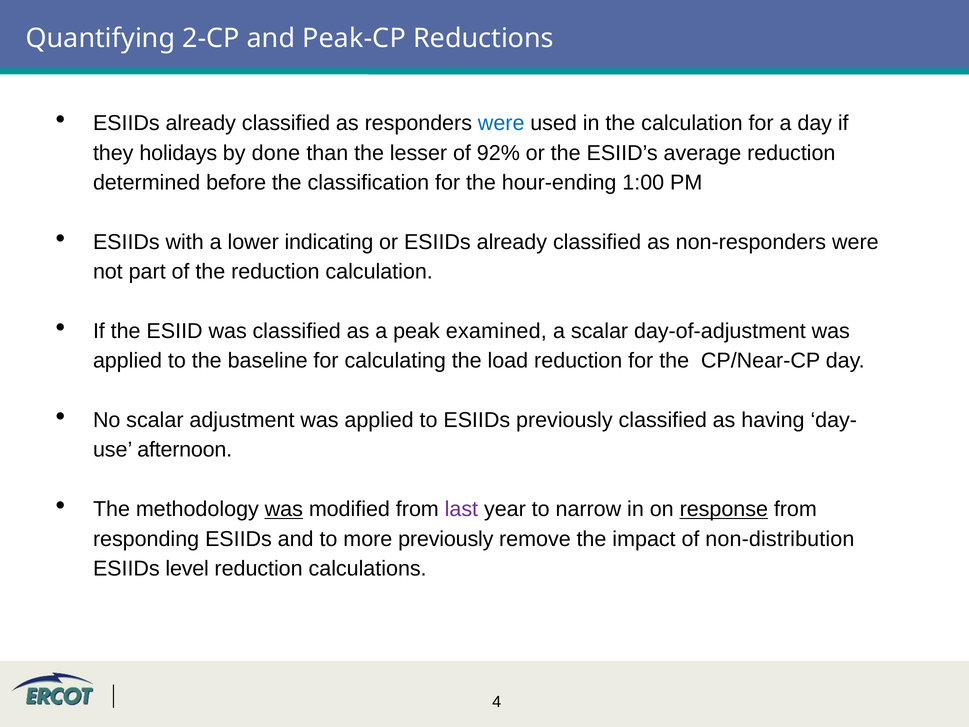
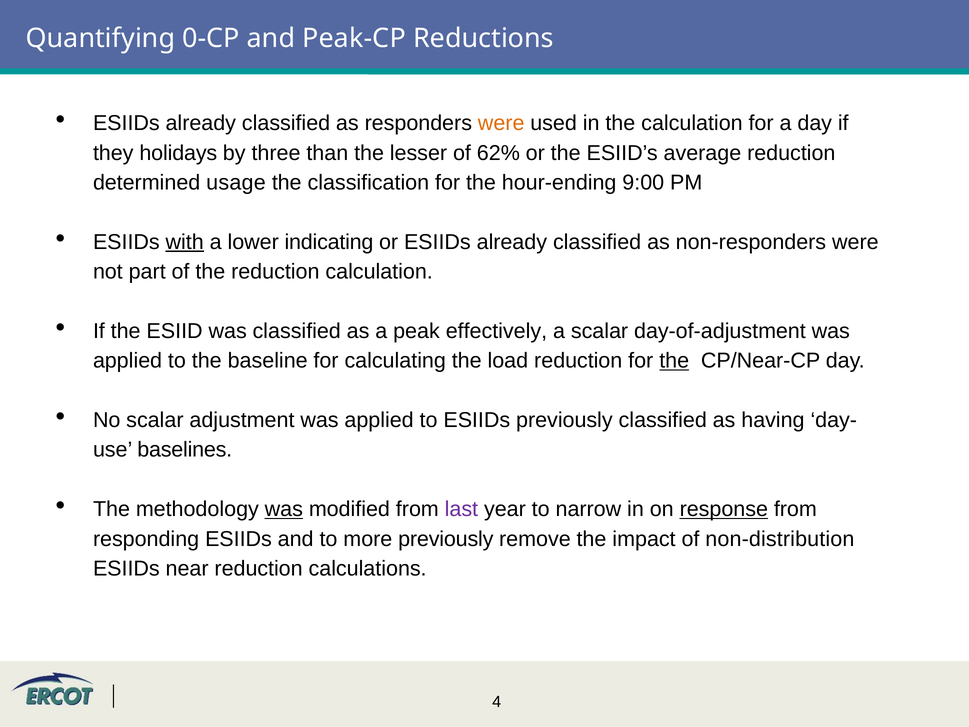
2-CP: 2-CP -> 0-CP (211, 38)
were colour: blue -> orange (501, 123)
done: done -> three (276, 153)
92%: 92% -> 62% (498, 153)
before: before -> usage (236, 183)
1:00: 1:00 -> 9:00 (643, 183)
with underline: none -> present (185, 242)
examined: examined -> effectively (496, 331)
the underline: none -> present (674, 361)
afternoon: afternoon -> baselines (185, 450)
level: level -> near (187, 568)
